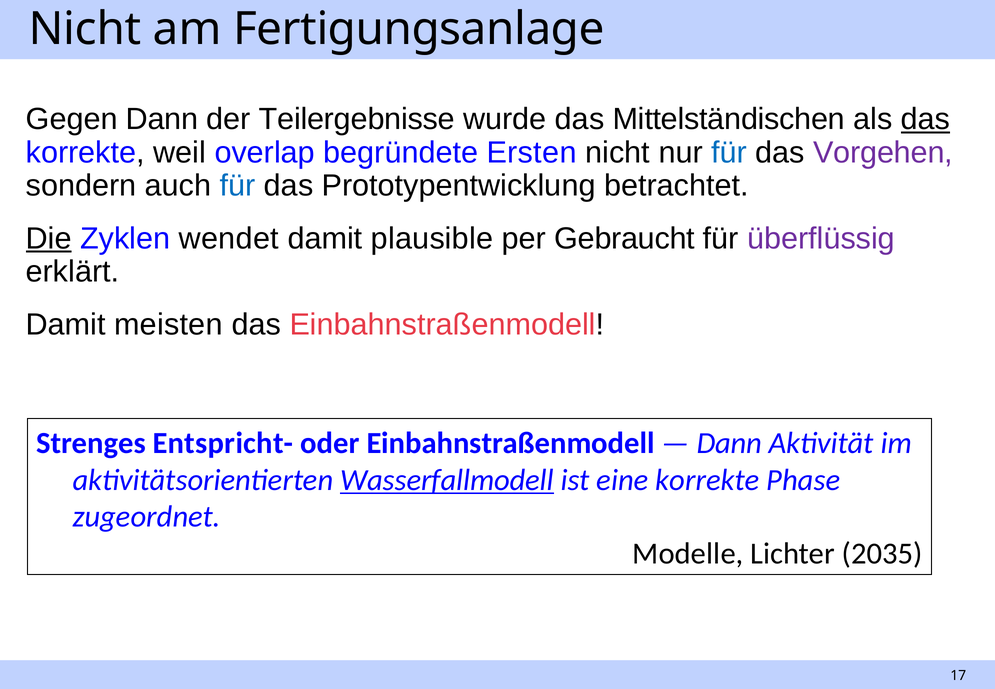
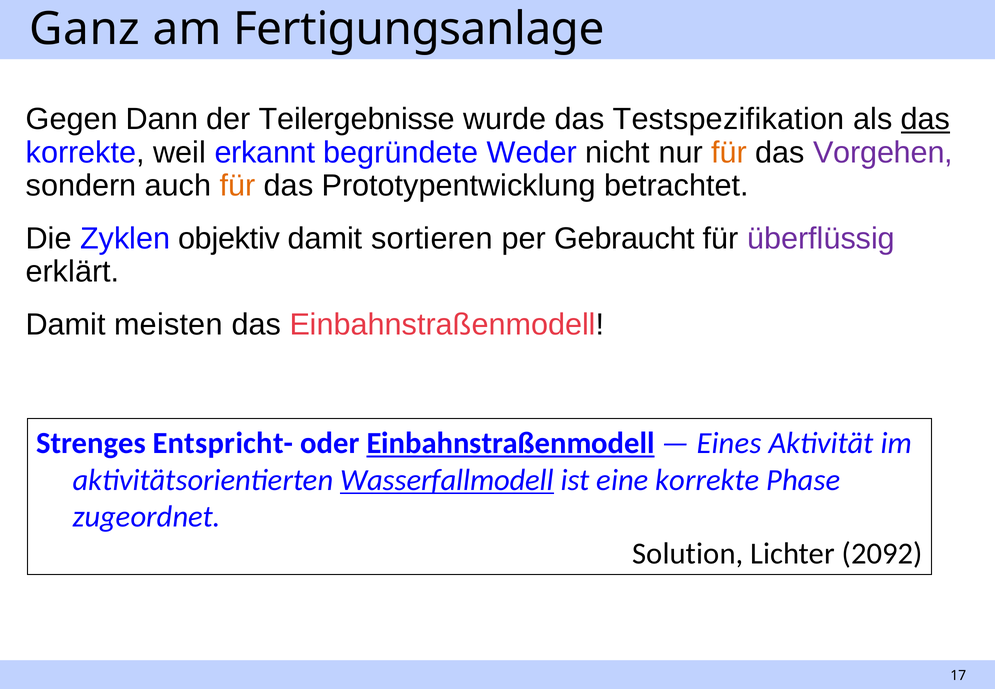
Nicht: Nicht -> Ganz (85, 29)
Mittelständischen: Mittelständischen -> Testspezifikation (729, 119)
overlap: overlap -> erkannt (265, 152)
Ersten: Ersten -> Weder (532, 152)
für colour: blue -> orange (729, 152)
für colour: blue -> orange (238, 185)
Die underline: present -> none (49, 238)
wendet: wendet -> objektiv (229, 238)
plausible: plausible -> sortieren (432, 238)
Einbahnstraßenmodell underline: none -> present (511, 443)
Dann: Dann -> Eines (729, 443)
Modelle: Modelle -> Solution (688, 553)
2035: 2035 -> 2092 (882, 553)
